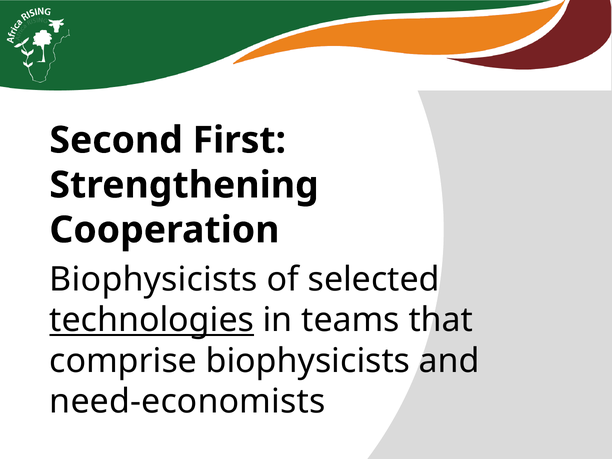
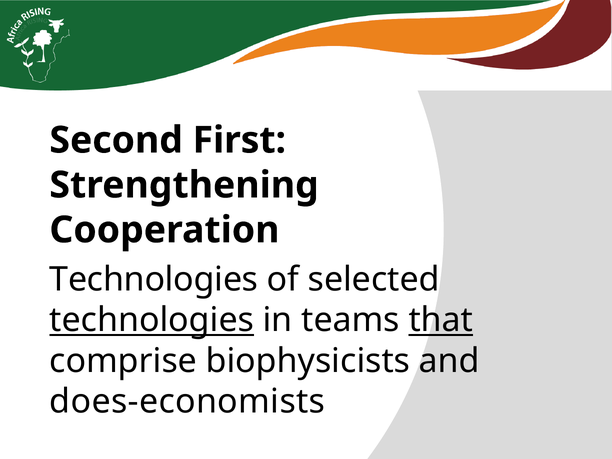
Biophysicists: Biophysicists -> Technologies (154, 279)
that underline: none -> present (441, 320)
need-economists: need-economists -> does-economists (187, 402)
